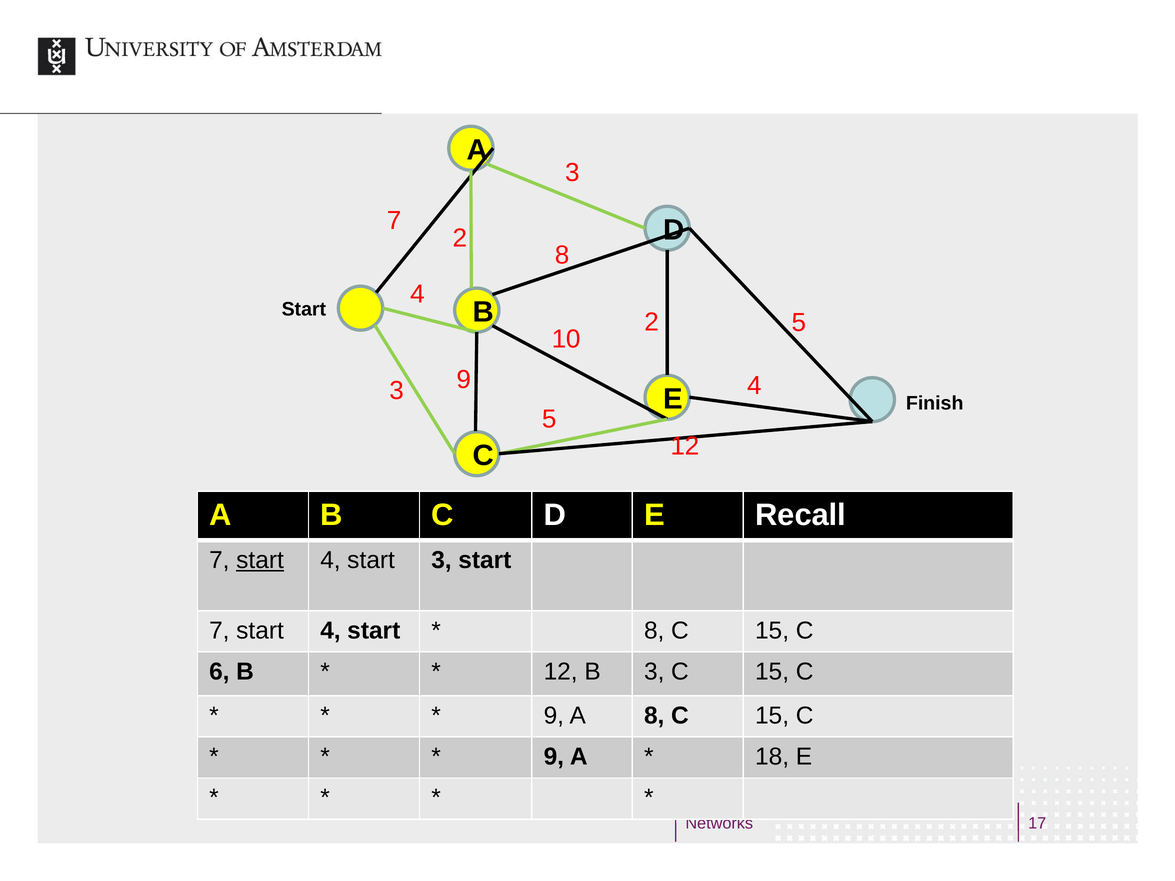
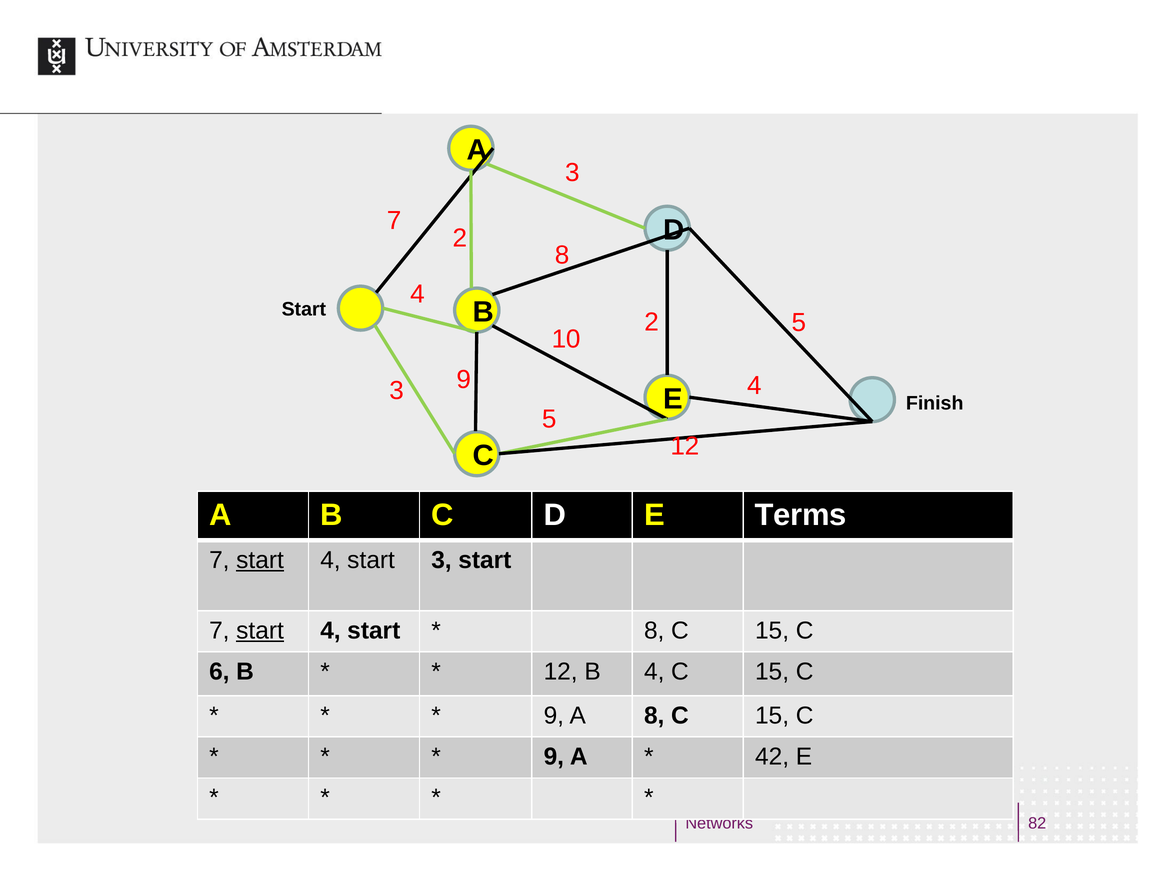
Recall: Recall -> Terms (801, 515)
start underline: none -> present (260, 631)
B 3: 3 -> 4 (654, 672)
18: 18 -> 42 (772, 757)
17: 17 -> 82 (1037, 824)
